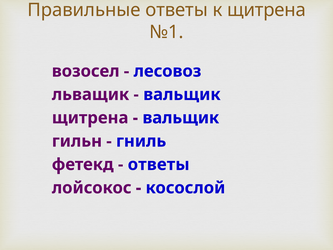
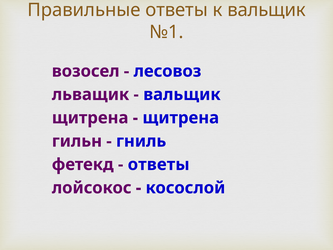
к щитрена: щитрена -> вальщик (267, 10)
вальщик: вальщик -> щитрена (181, 118)
